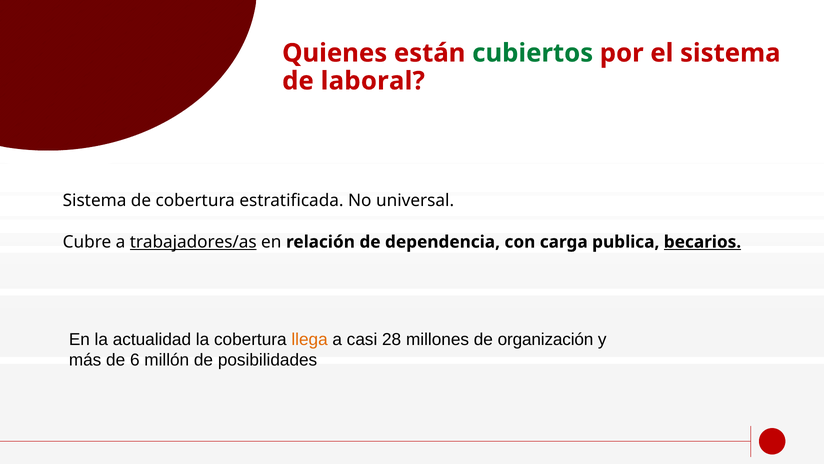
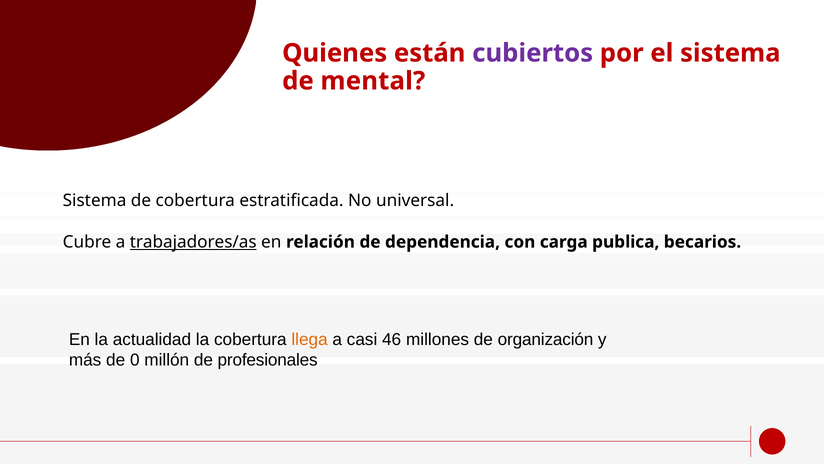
cubiertos colour: green -> purple (533, 53)
laboral: laboral -> mental (373, 81)
becarios underline: present -> none (703, 242)
28: 28 -> 46 (392, 339)
6: 6 -> 0 (135, 360)
posibilidades: posibilidades -> profesionales (268, 360)
